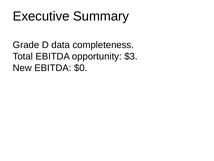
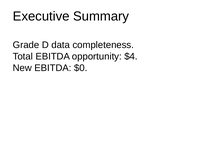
$3: $3 -> $4 (131, 56)
